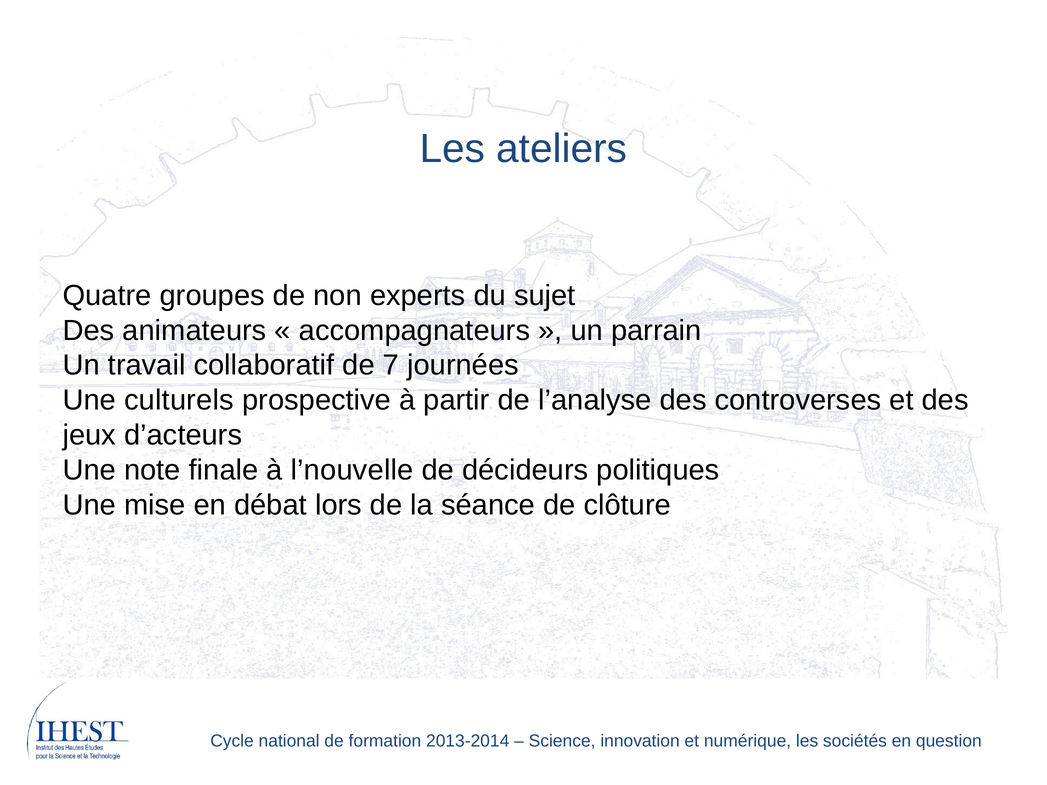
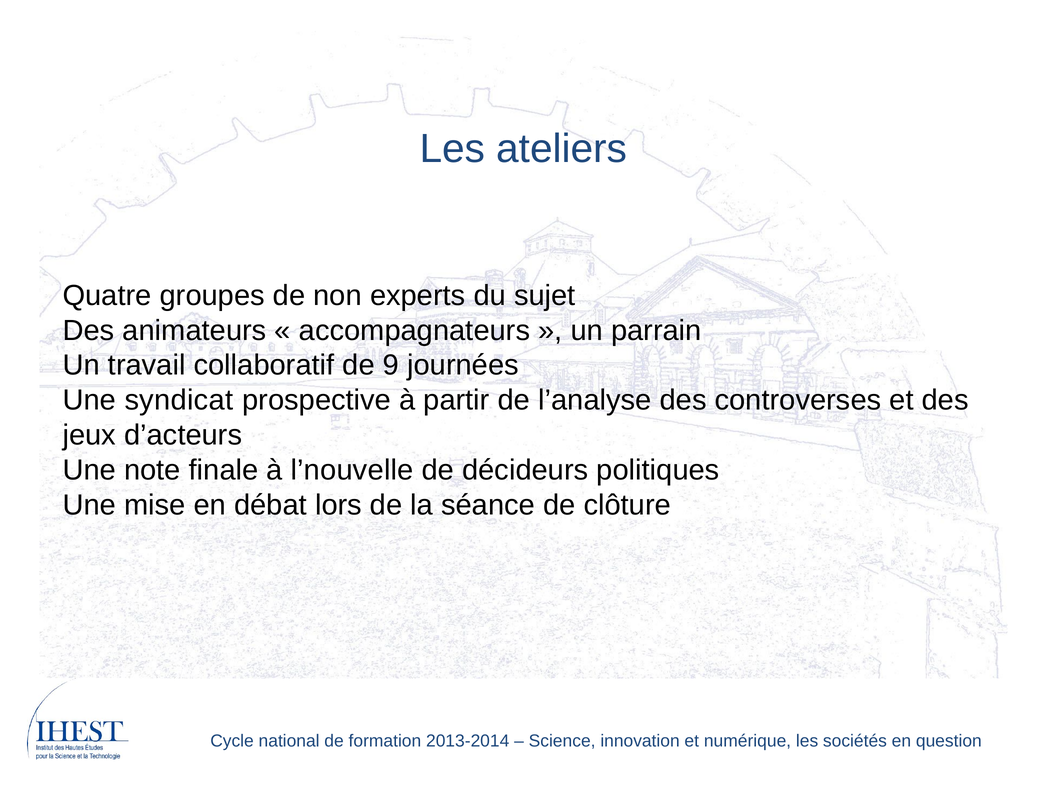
7: 7 -> 9 (391, 366)
culturels: culturels -> syndicat (179, 400)
